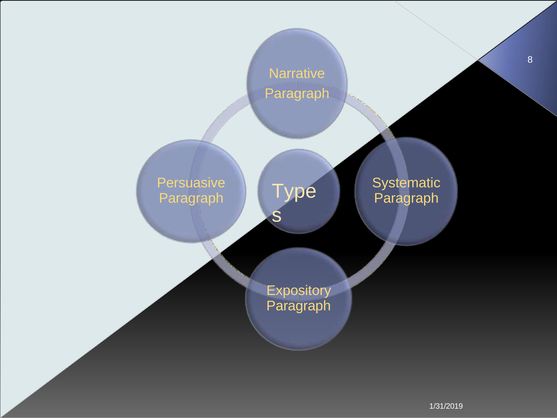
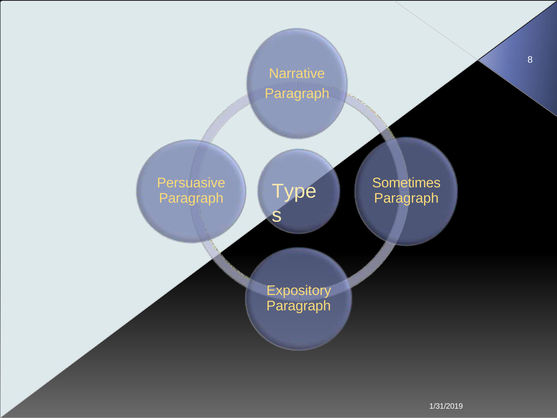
Systematic: Systematic -> Sometimes (406, 183)
